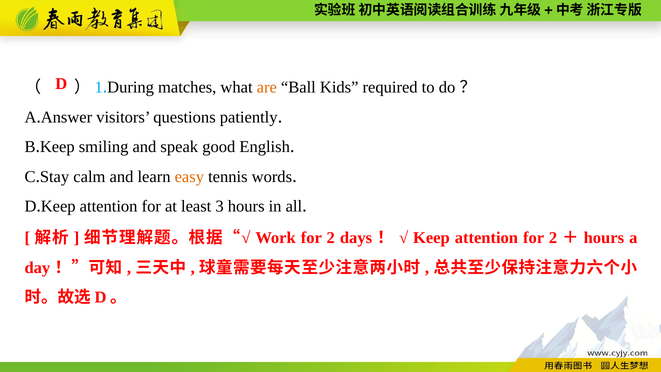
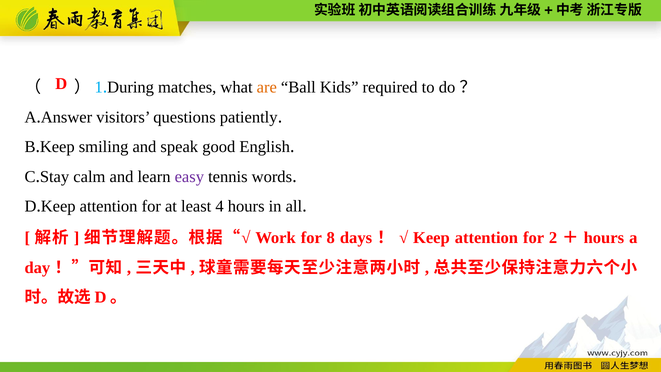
easy colour: orange -> purple (189, 177)
3: 3 -> 4 (220, 206)
2: 2 -> 8 (331, 238)
